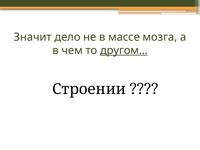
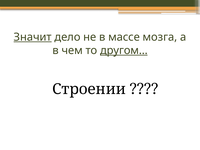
Значит underline: none -> present (33, 37)
